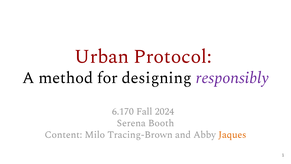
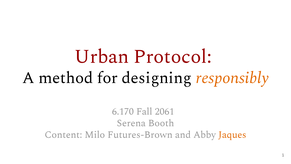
responsibly colour: purple -> orange (232, 78)
2024: 2024 -> 2061 (164, 111)
Tracing-Brown: Tracing-Brown -> Futures-Brown (140, 135)
